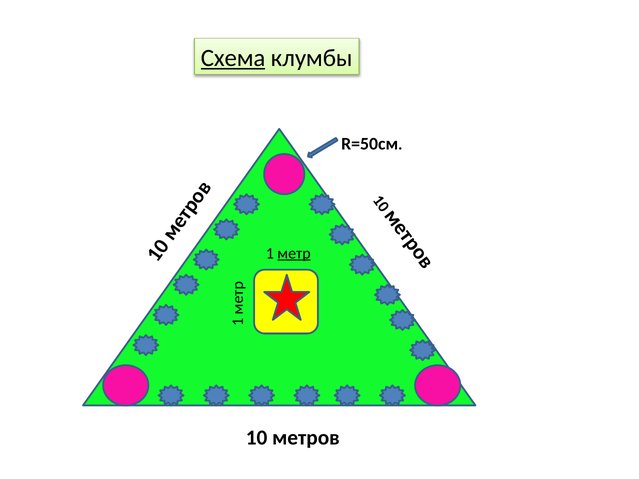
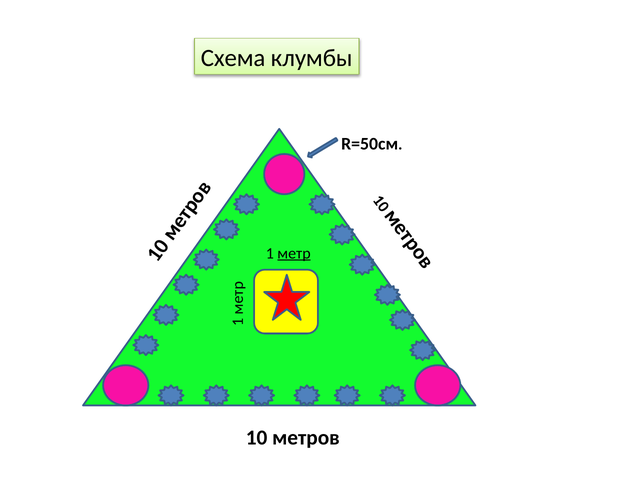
Схема underline: present -> none (233, 58)
